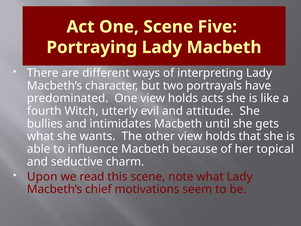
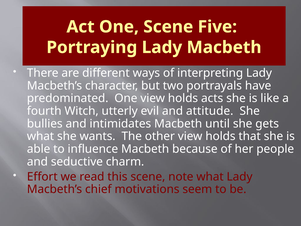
topical: topical -> people (275, 149)
Upon: Upon -> Effort (42, 176)
